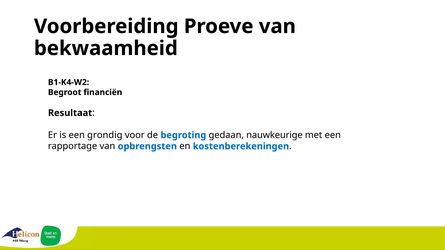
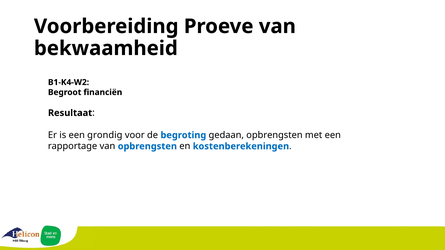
gedaan nauwkeurige: nauwkeurige -> opbrengsten (274, 135)
